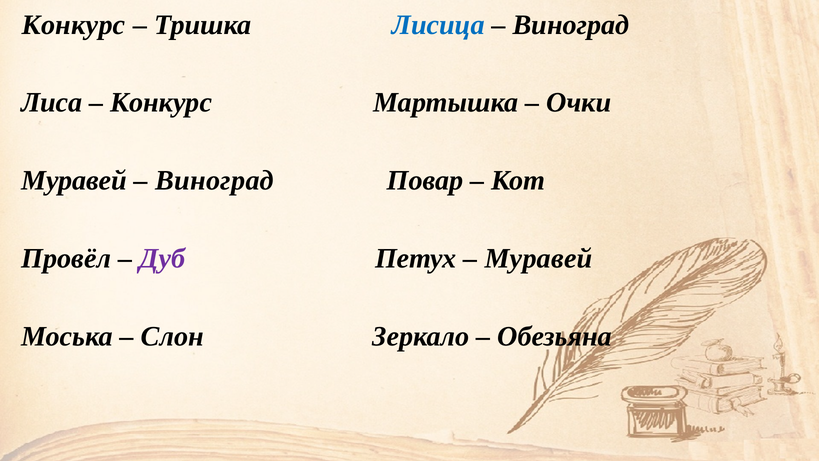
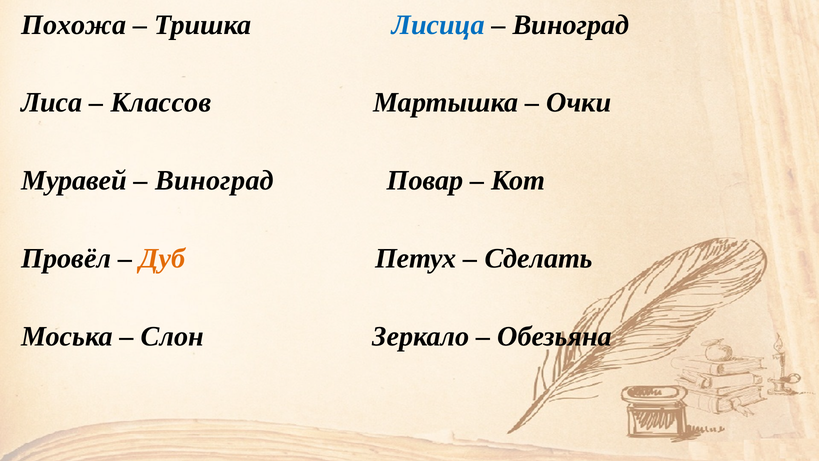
Конкурс: Конкурс -> Похожа (74, 25)
Конкурс: Конкурс -> Классов (161, 103)
Дуб colour: purple -> orange (162, 258)
Муравей: Муравей -> Сделать (539, 258)
